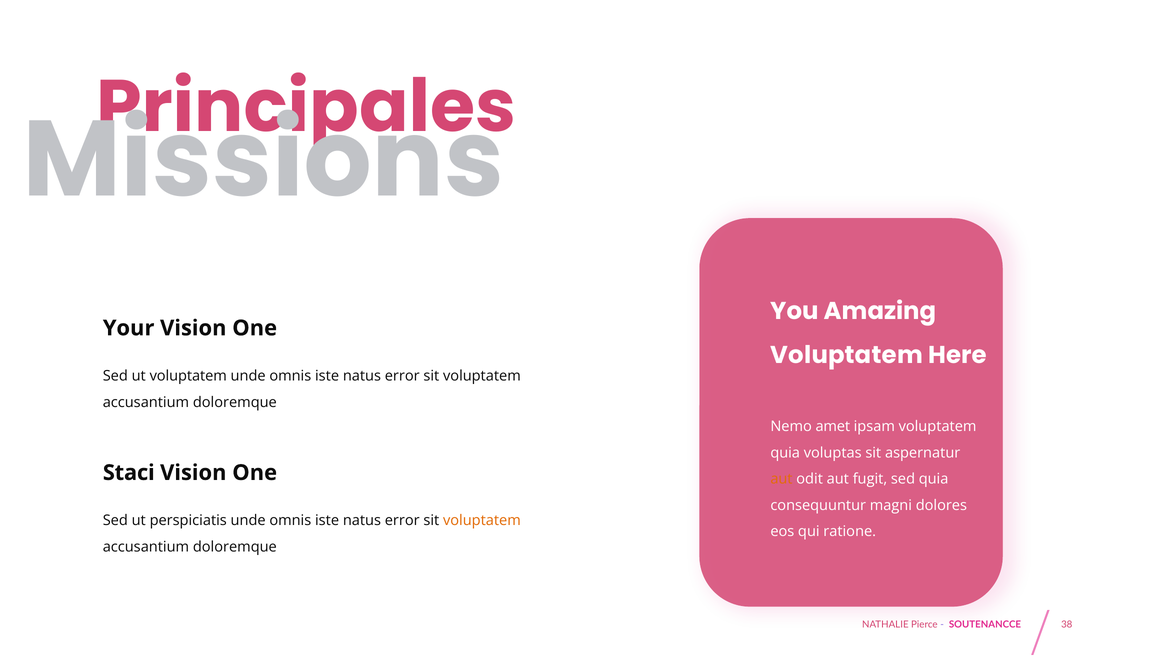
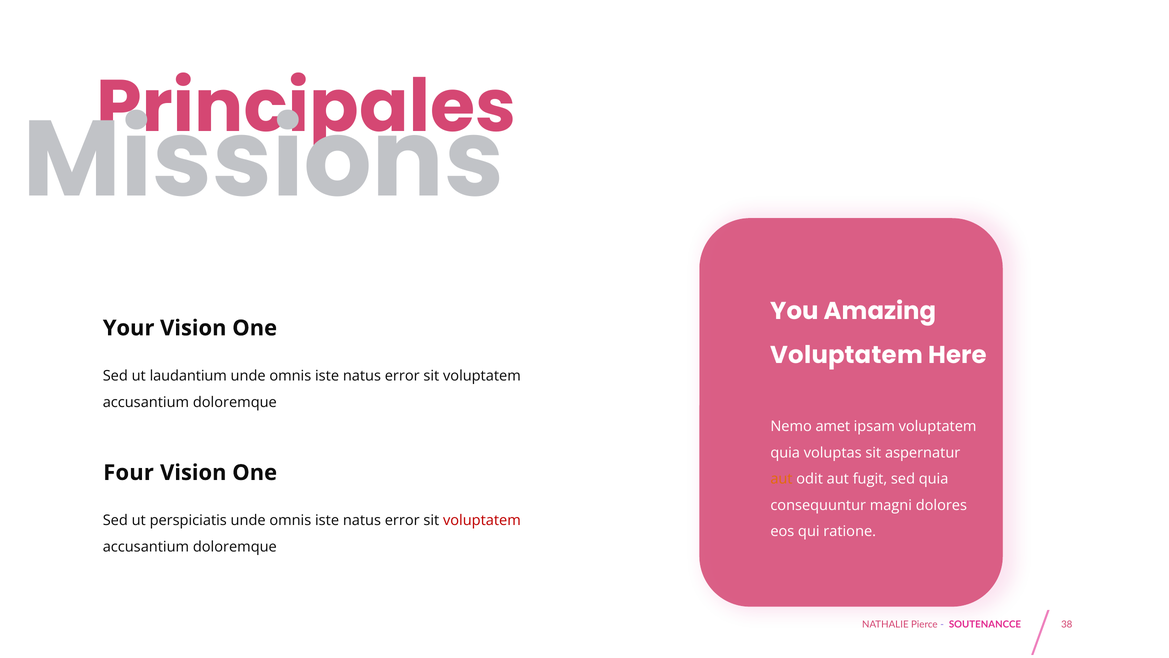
ut voluptatem: voluptatem -> laudantium (188, 376)
Staci: Staci -> Four (129, 472)
voluptatem colour: orange -> red (482, 520)
